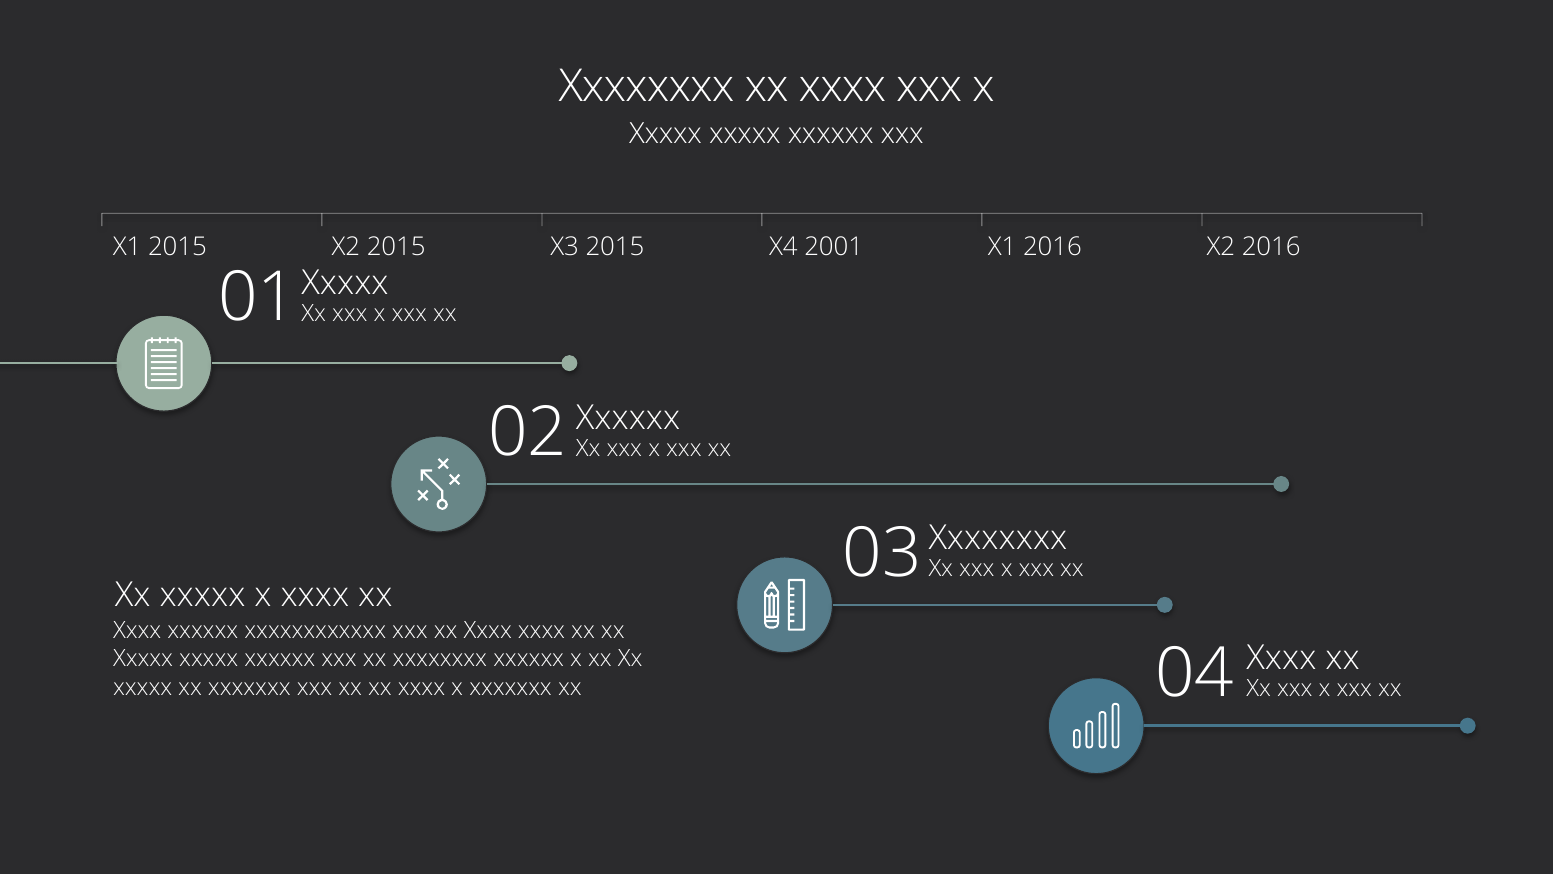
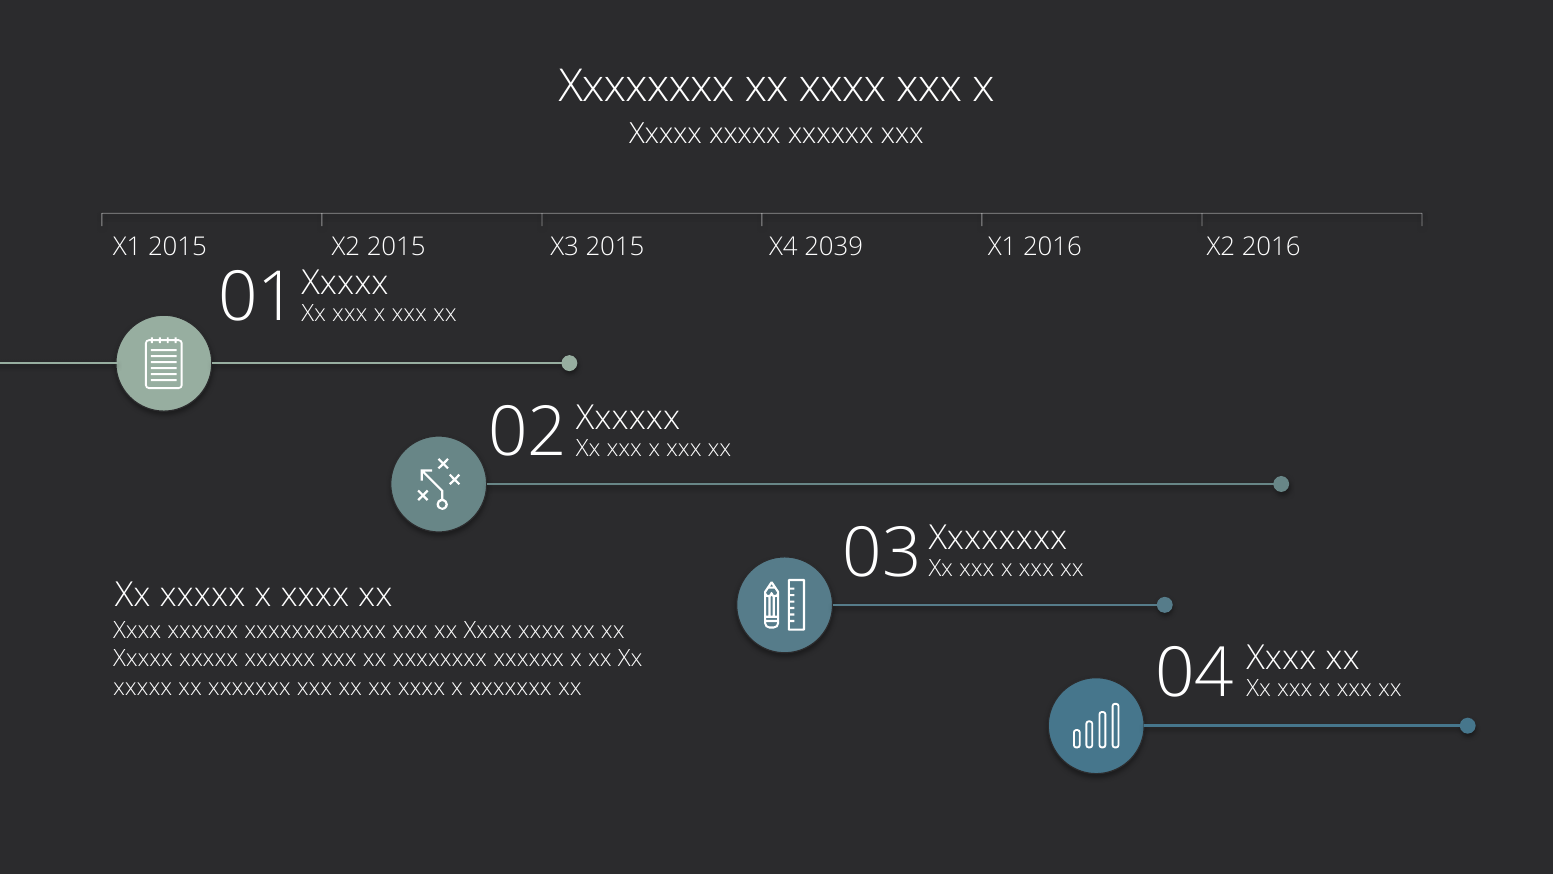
2001: 2001 -> 2039 (834, 246)
